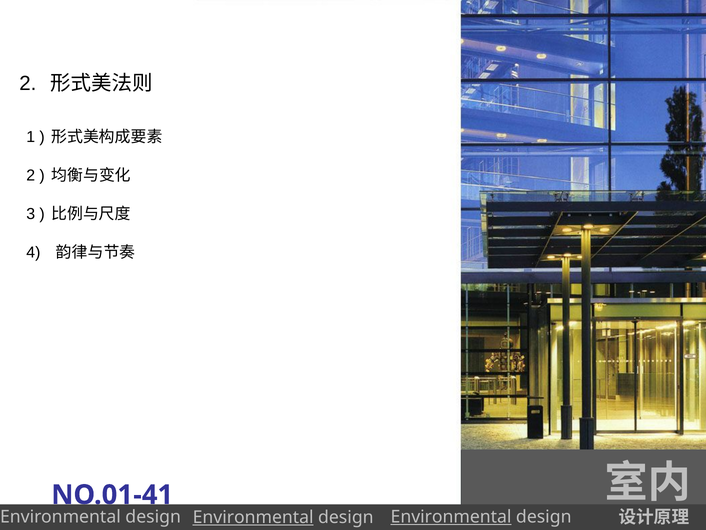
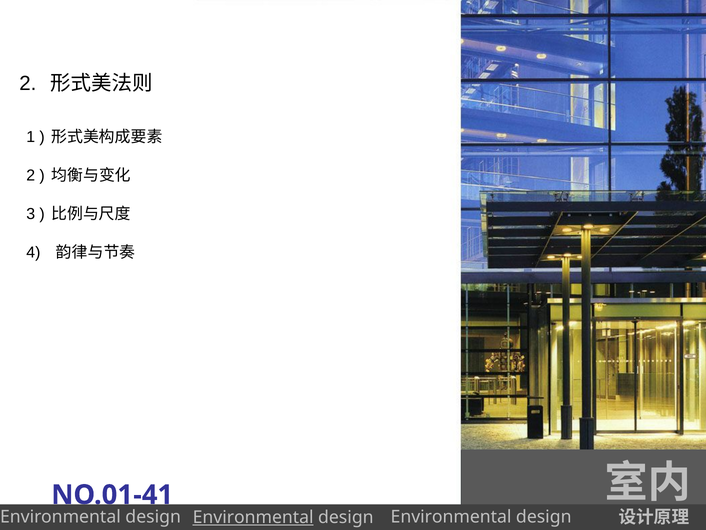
Environmental underline: present -> none (451, 516)
